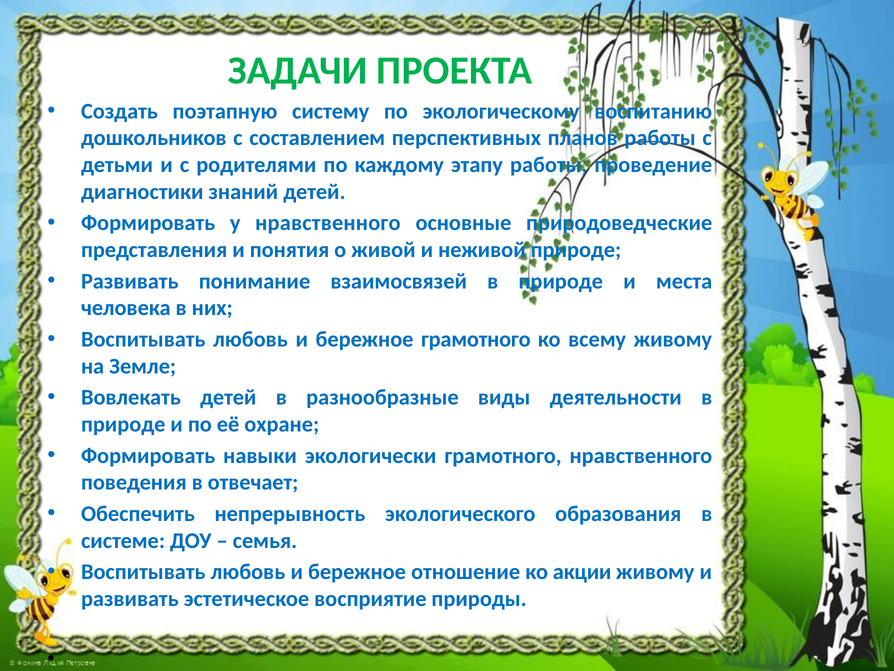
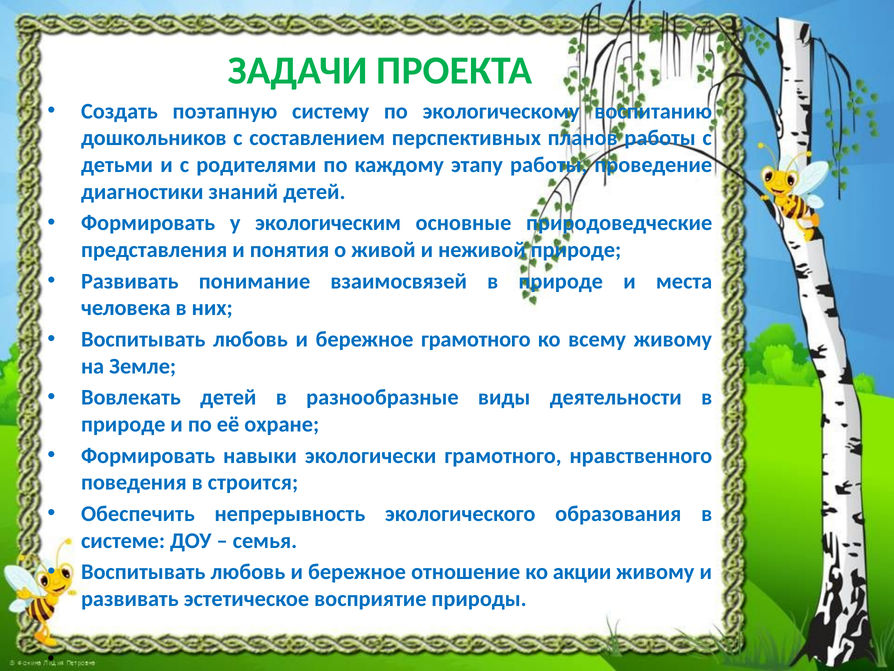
у нравственного: нравственного -> экологическим (328, 223)
отвечает: отвечает -> строится (253, 482)
